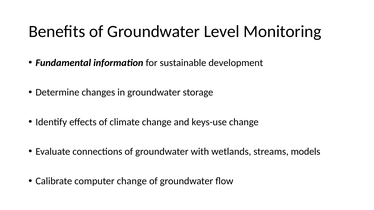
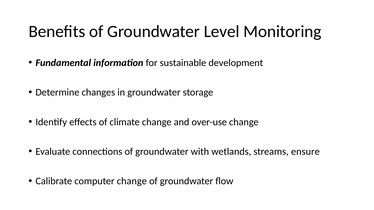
keys-use: keys-use -> over-use (209, 122)
models: models -> ensure (305, 152)
